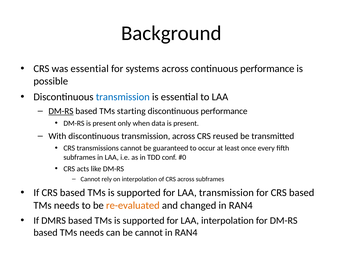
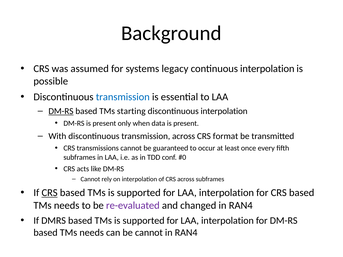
was essential: essential -> assumed (90, 69)
systems across: across -> legacy (175, 69)
continuous performance: performance -> interpolation (267, 69)
discontinuous performance: performance -> interpolation (224, 111)
reused: reused -> format (226, 136)
CRS underline: none -> present (50, 193)
transmission: transmission -> interpolation (226, 193)
re-evaluated colour: orange -> purple (133, 206)
